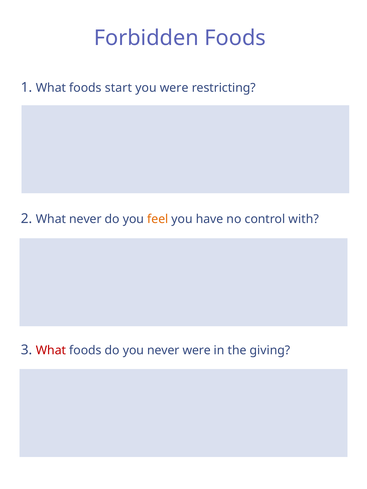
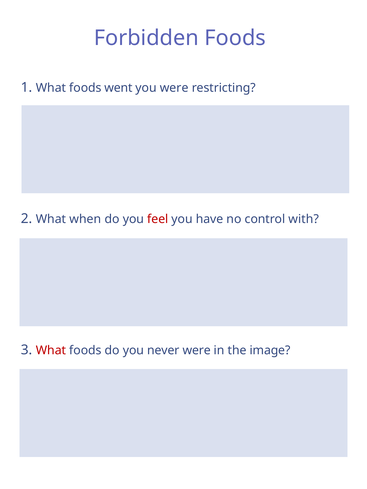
start: start -> went (119, 88)
What never: never -> when (85, 219)
feel colour: orange -> red (158, 219)
giving: giving -> image (270, 351)
